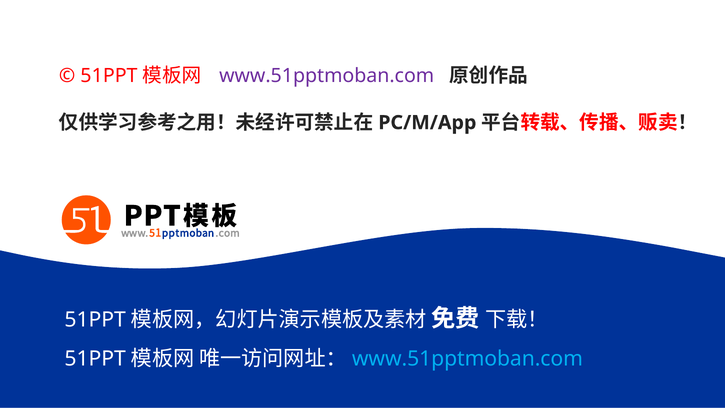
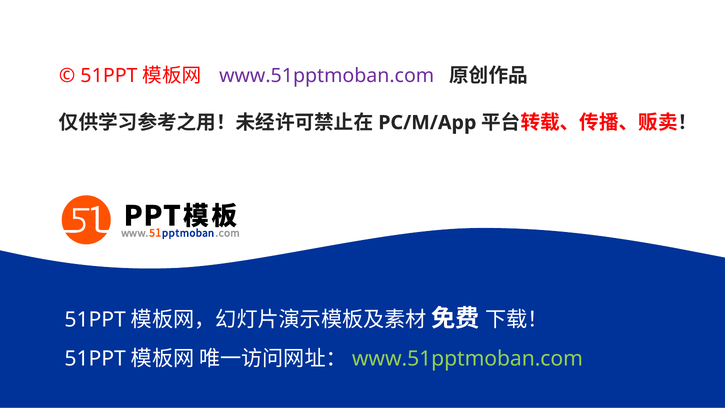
www.51pptmoban.com colour: light blue -> light green (467, 358)
